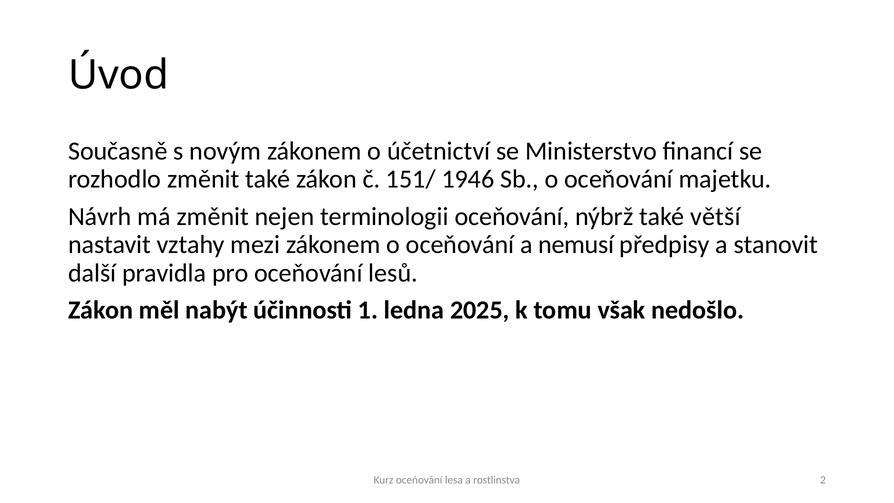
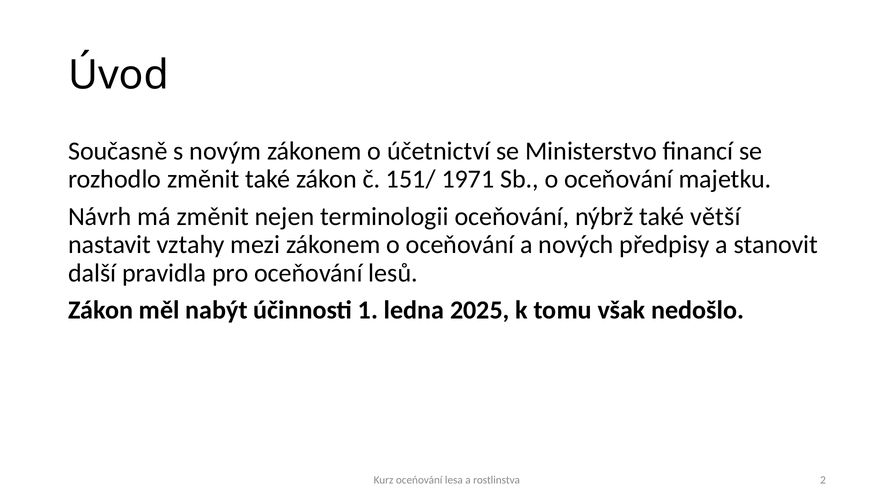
1946: 1946 -> 1971 (468, 179)
nemusí: nemusí -> nových (576, 245)
